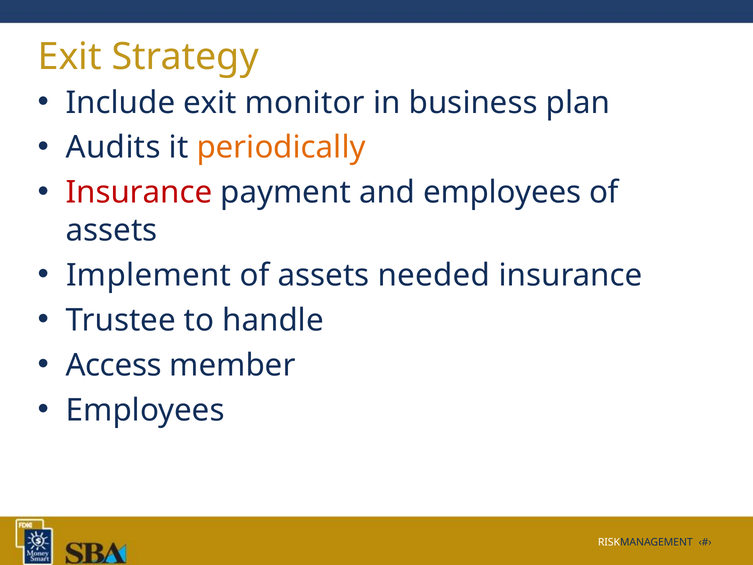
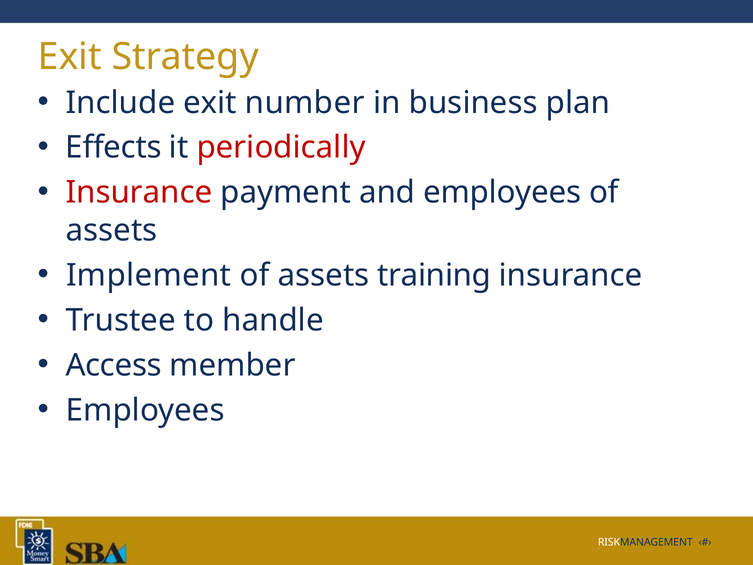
monitor: monitor -> number (305, 103)
Audits: Audits -> Effects (114, 148)
periodically colour: orange -> red (281, 148)
needed: needed -> training (434, 275)
